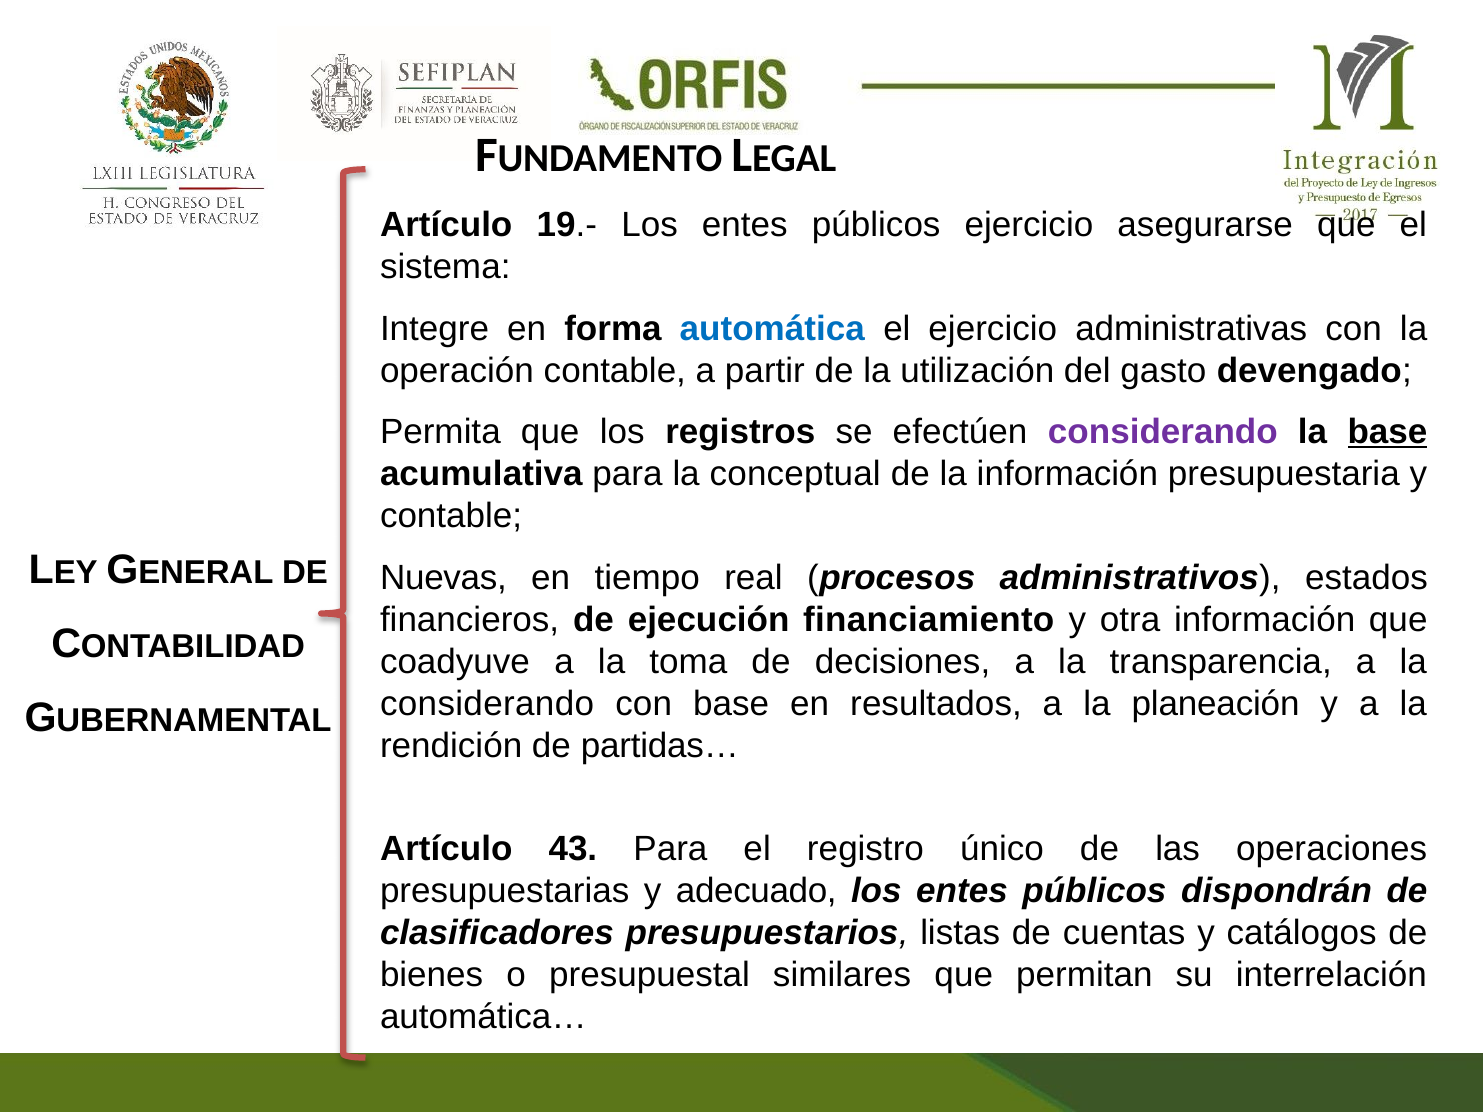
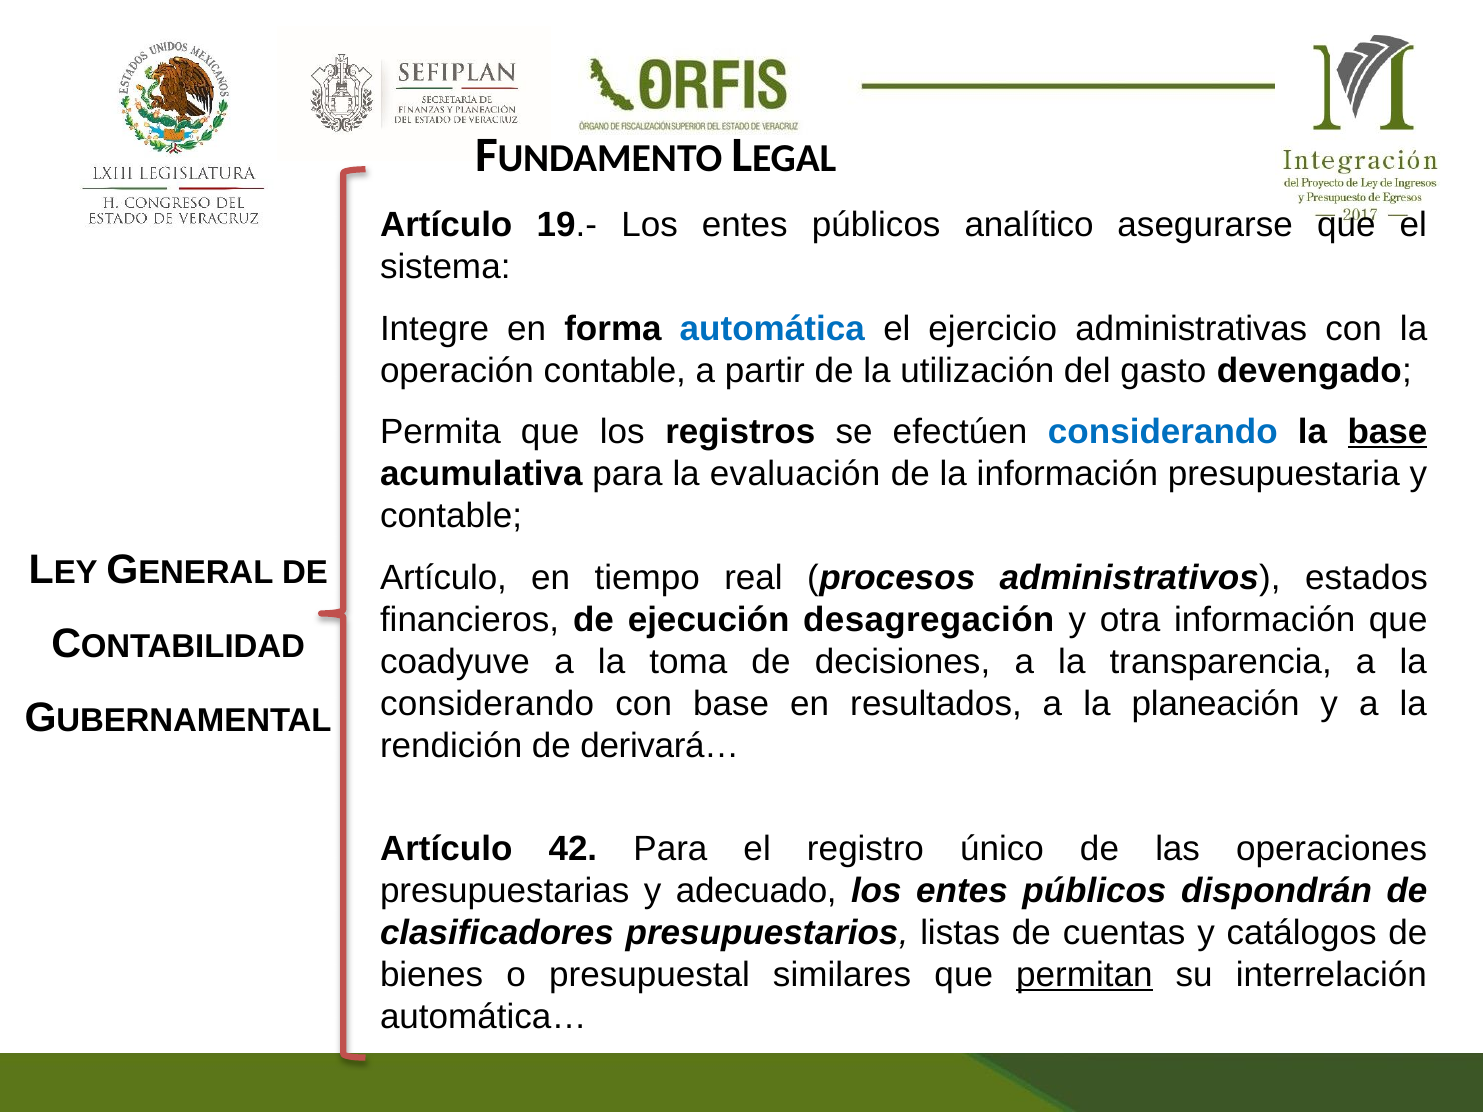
públicos ejercicio: ejercicio -> analítico (1029, 225)
considerando colour: purple -> blue (1163, 432)
conceptual: conceptual -> evaluación (795, 474)
Nuevas: Nuevas -> Artículo (443, 578)
financiamiento: financiamiento -> desagregación (929, 620)
partidas…: partidas… -> derivará… (660, 746)
43: 43 -> 42 (573, 849)
permitan underline: none -> present (1084, 975)
